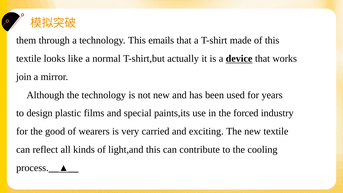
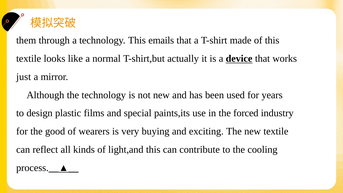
join: join -> just (24, 77)
carried: carried -> buying (156, 131)
